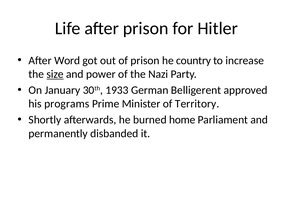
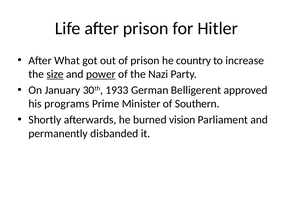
Word: Word -> What (67, 60)
power underline: none -> present (101, 74)
Territory: Territory -> Southern (197, 104)
home: home -> vision (182, 120)
